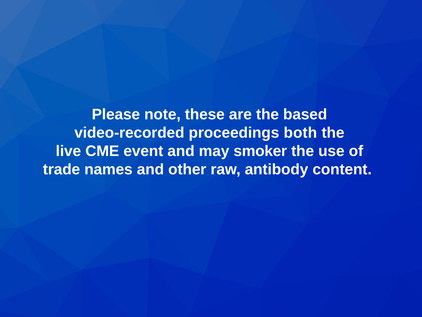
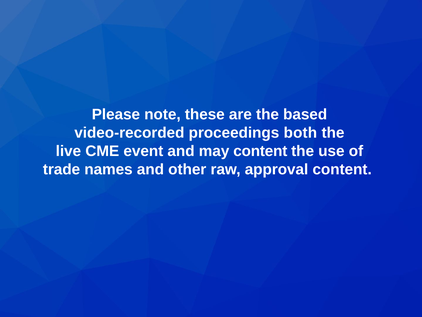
may smoker: smoker -> content (260, 151)
antibody: antibody -> approval (276, 169)
